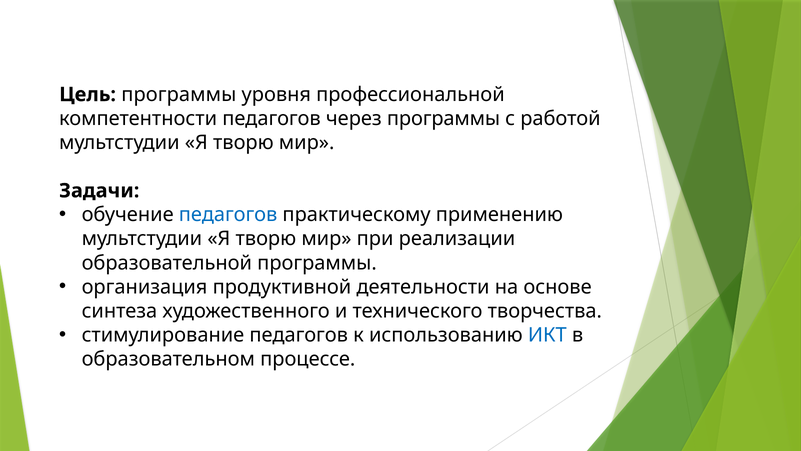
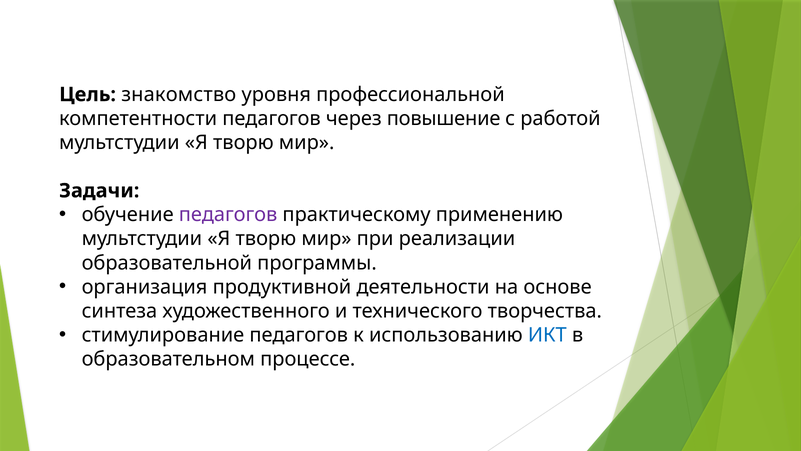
Цель программы: программы -> знакомство (179, 94)
через программы: программы -> повышение (444, 118)
педагогов colour: blue -> purple (228, 215)
